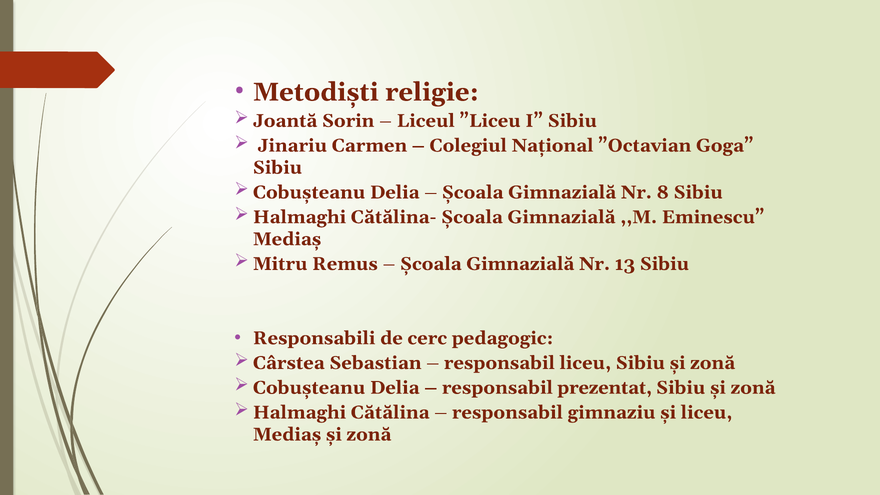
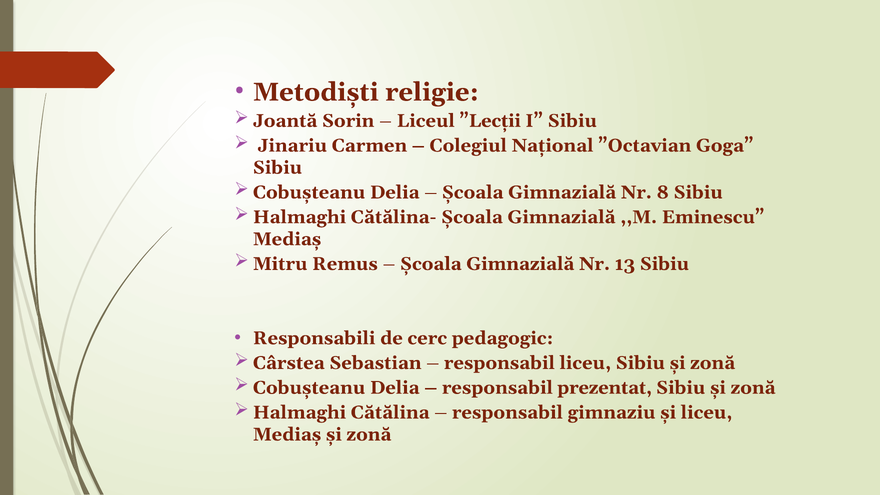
”Liceu: ”Liceu -> ”Lecții (490, 121)
